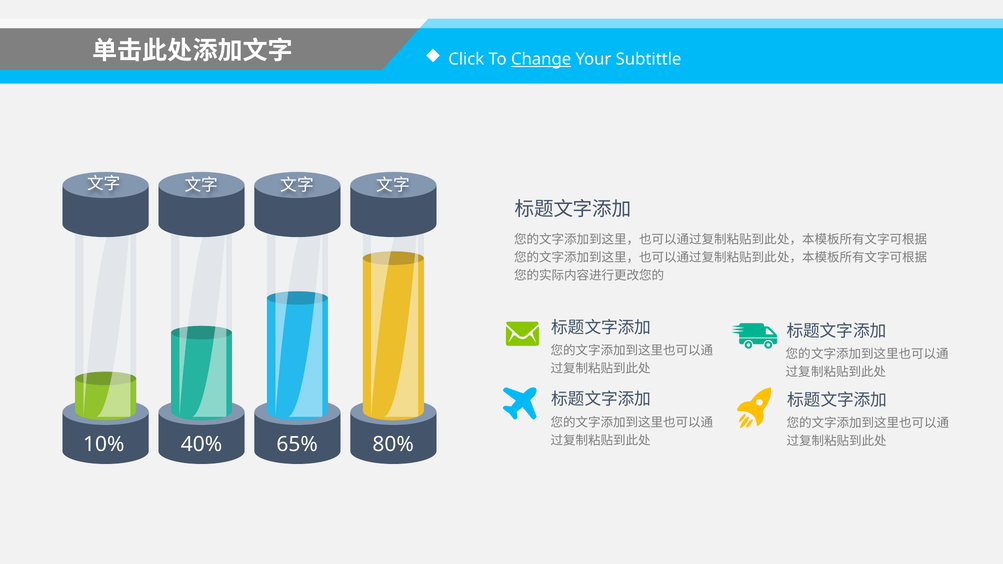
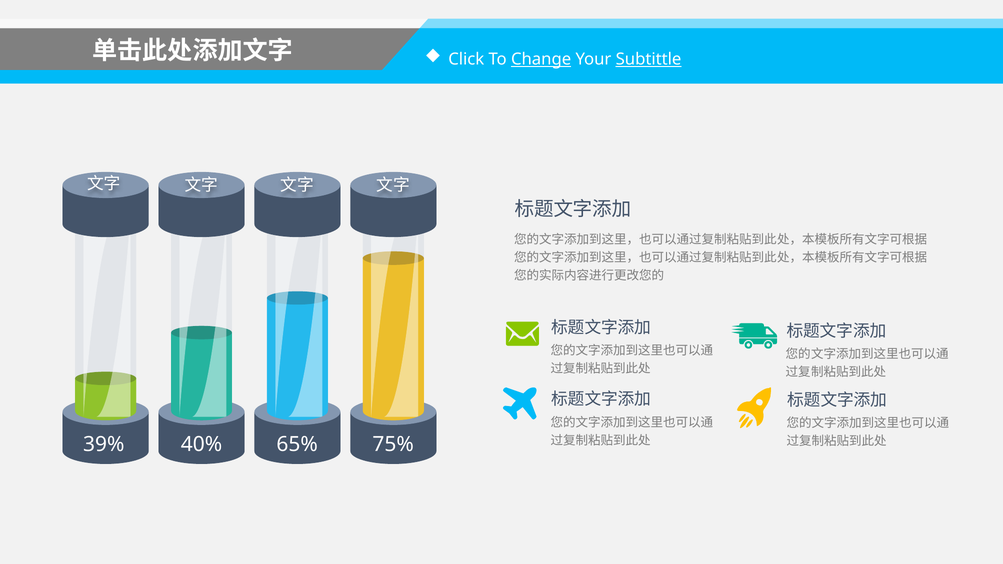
Subtittle underline: none -> present (649, 59)
10%: 10% -> 39% (104, 445)
80%: 80% -> 75% (393, 445)
